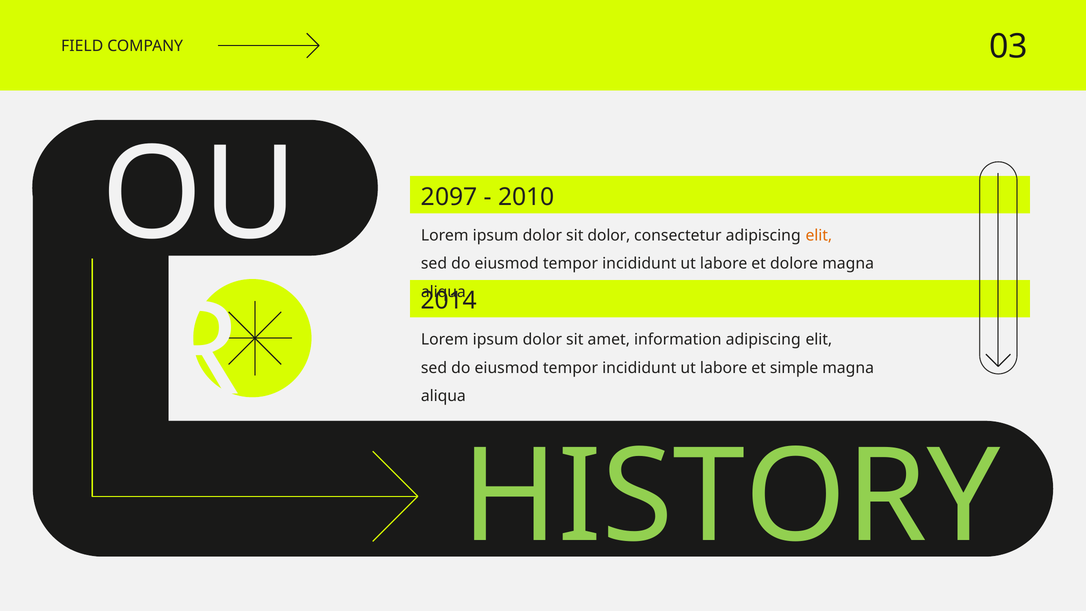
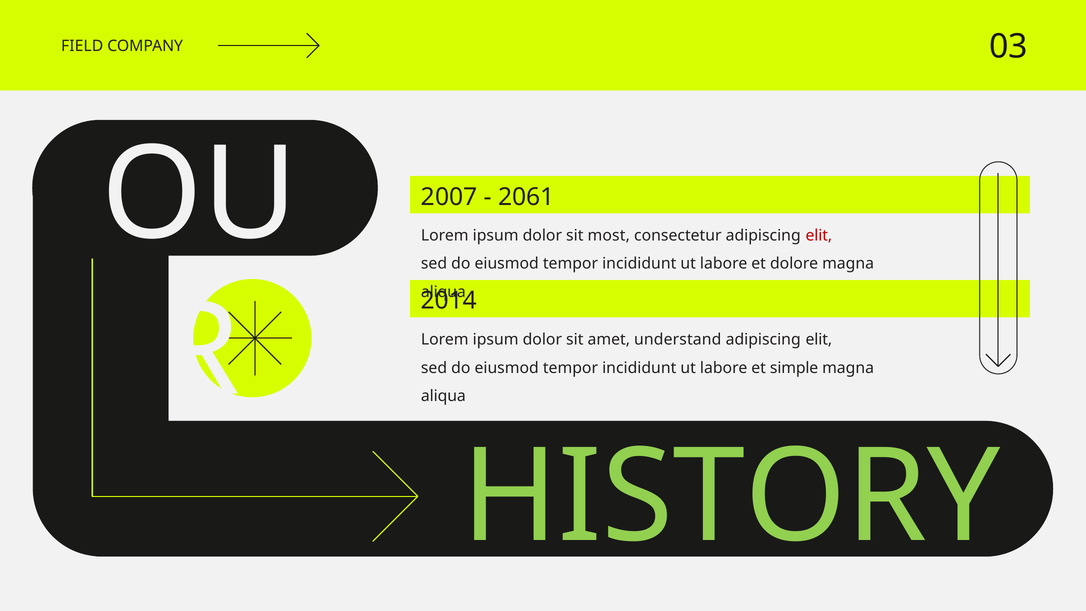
2097: 2097 -> 2007 (449, 197)
2010: 2010 -> 2061 (526, 197)
sit dolor: dolor -> most (609, 236)
elit colour: orange -> red (819, 236)
information: information -> understand (678, 340)
